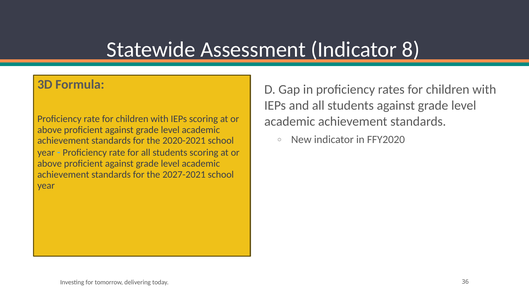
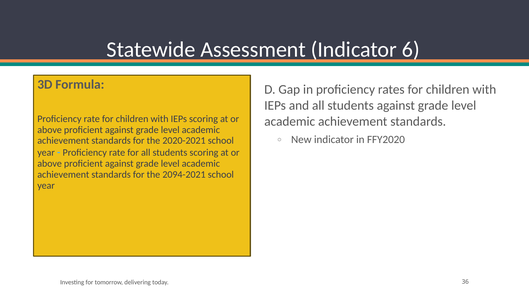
8: 8 -> 6 (411, 50)
2027-2021: 2027-2021 -> 2094-2021 (184, 175)
